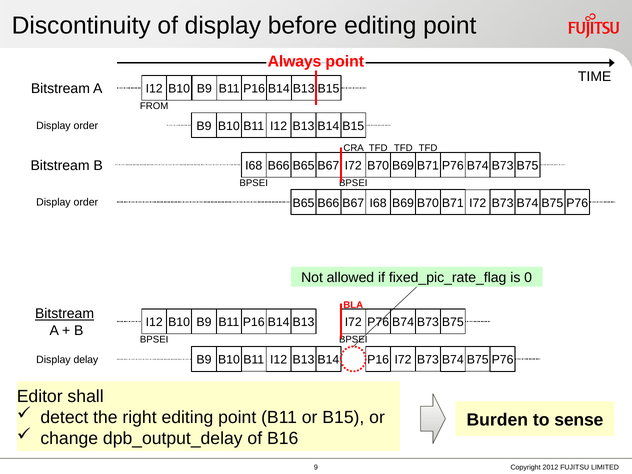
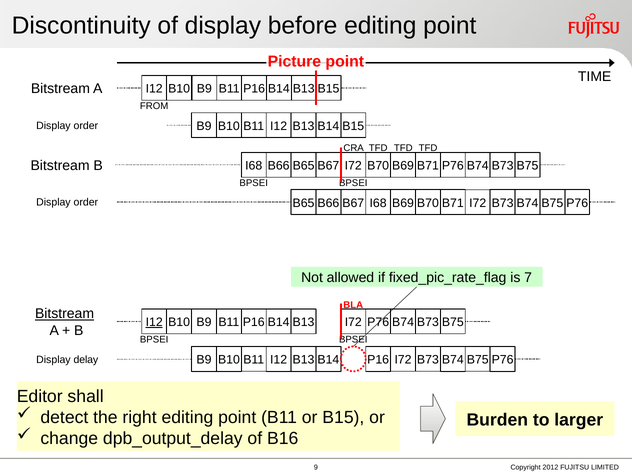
Always: Always -> Picture (294, 61)
0: 0 -> 7 (528, 278)
I12 underline: none -> present (154, 322)
sense: sense -> larger (579, 420)
